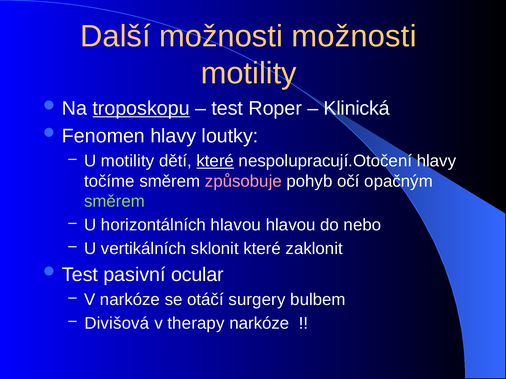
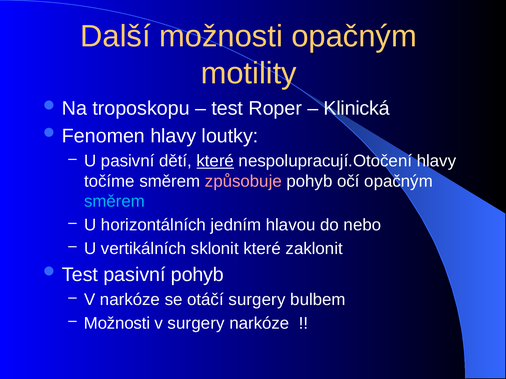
možnosti možnosti: možnosti -> opačným (354, 36)
troposkopu underline: present -> none (141, 108)
U motility: motility -> pasivní (128, 161)
směrem colour: light green -> light blue (115, 202)
horizontálních hlavou: hlavou -> jedním (236, 225)
pasivní ocular: ocular -> pohyb (197, 275)
Divišová: Divišová -> Možnosti (117, 324)
v therapy: therapy -> surgery (196, 324)
